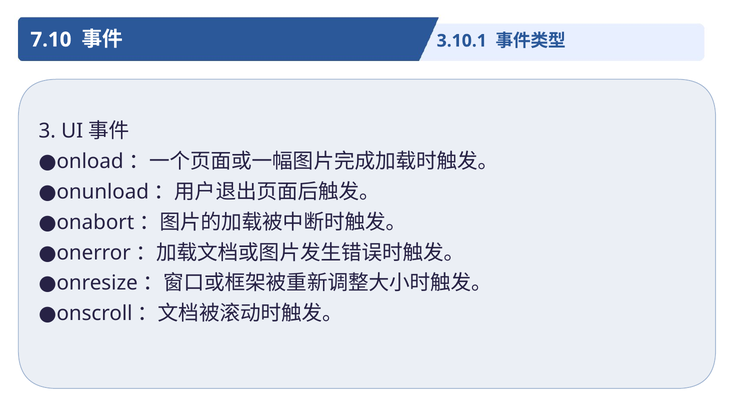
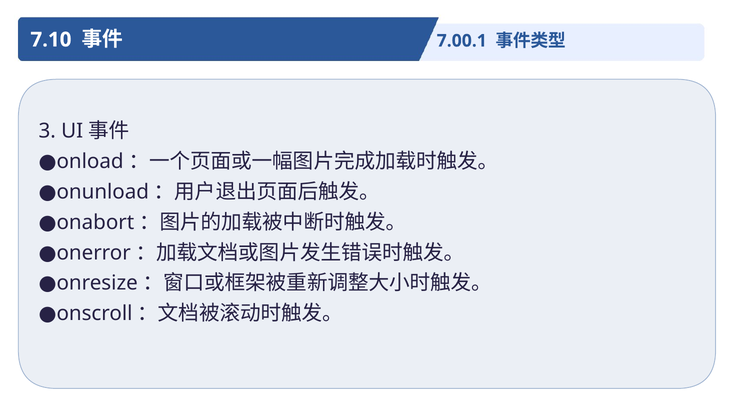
3.10.1: 3.10.1 -> 7.00.1 (462, 41)
